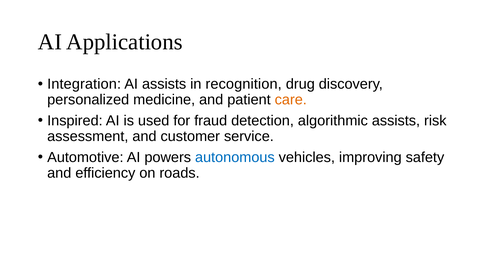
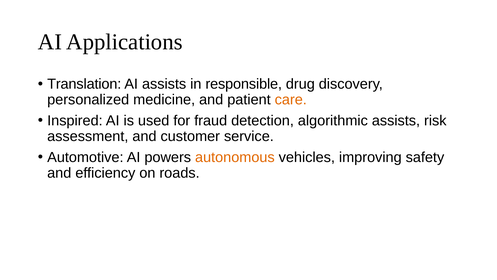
Integration: Integration -> Translation (84, 84)
recognition: recognition -> responsible (244, 84)
autonomous colour: blue -> orange (235, 157)
